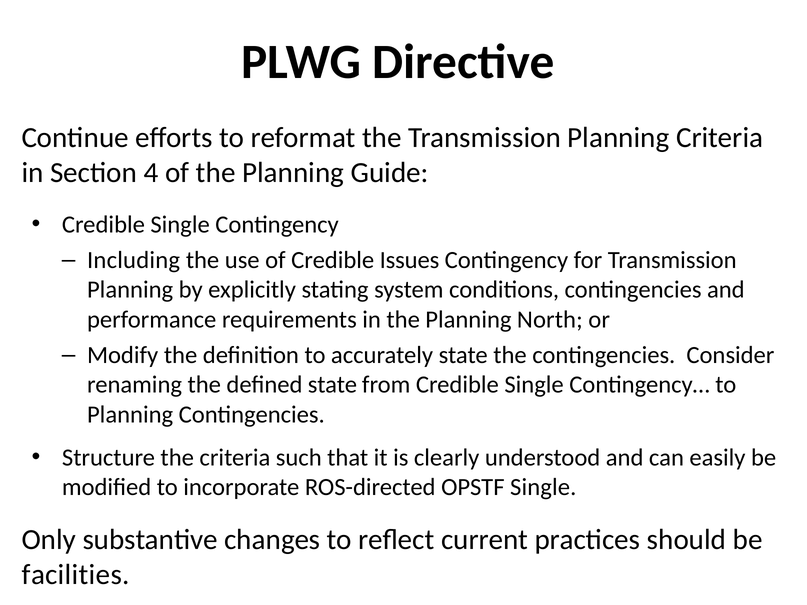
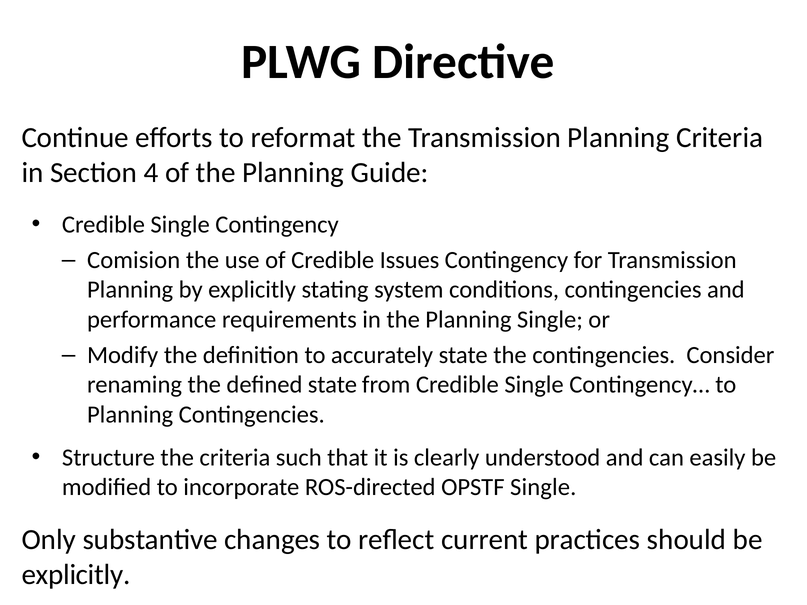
Including: Including -> Comision (134, 260)
Planning North: North -> Single (550, 320)
facilities: facilities -> explicitly (76, 575)
